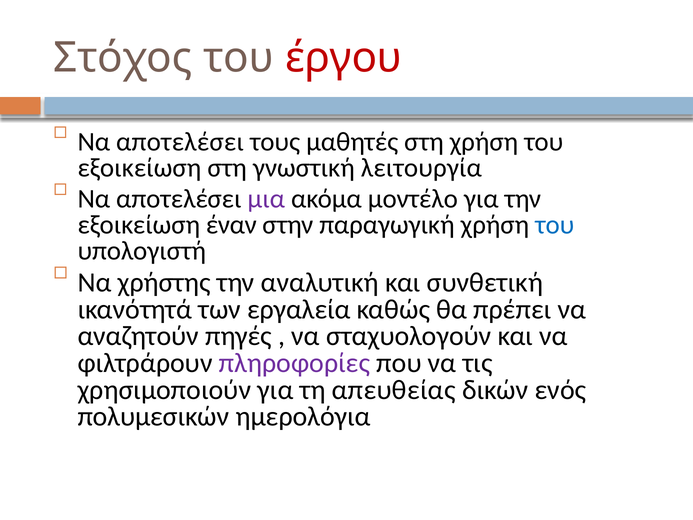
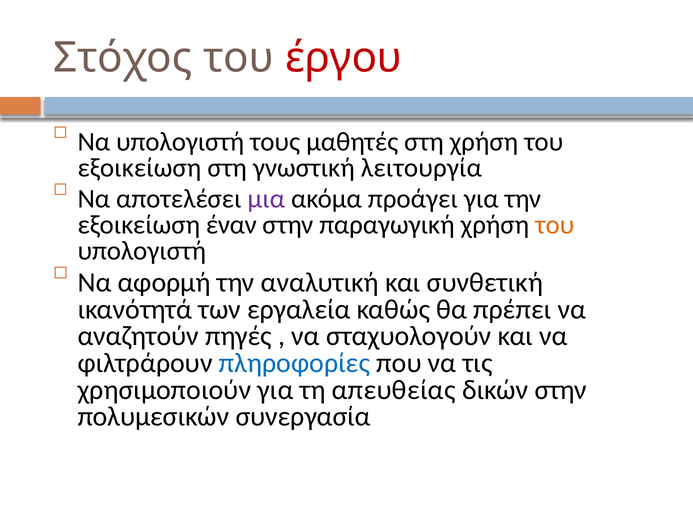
αποτελέσει: αποτελέσει -> υπολογιστή (180, 142)
μοντέλο: μοντέλο -> προάγει (413, 199)
του colour: blue -> orange (555, 225)
χρήστης: χρήστης -> αφορμή (164, 282)
πληροφορίες colour: purple -> blue (294, 363)
δικών ενός: ενός -> στην (561, 390)
ημερολόγια: ημερολόγια -> συνεργασία (303, 416)
